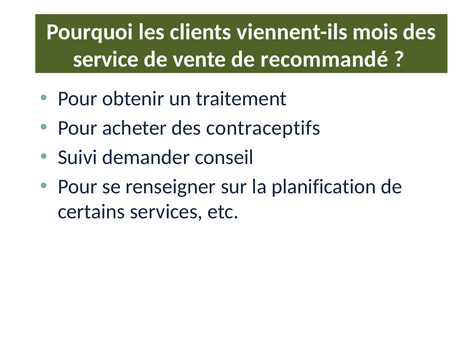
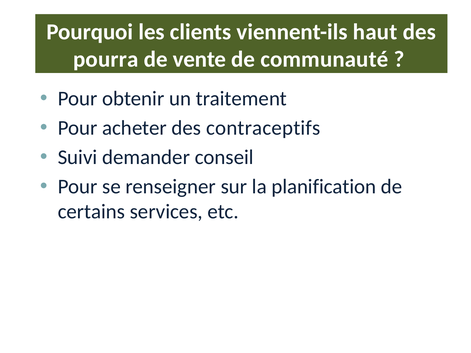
mois: mois -> haut (375, 32)
service: service -> pourra (106, 59)
recommandé: recommandé -> communauté (324, 59)
